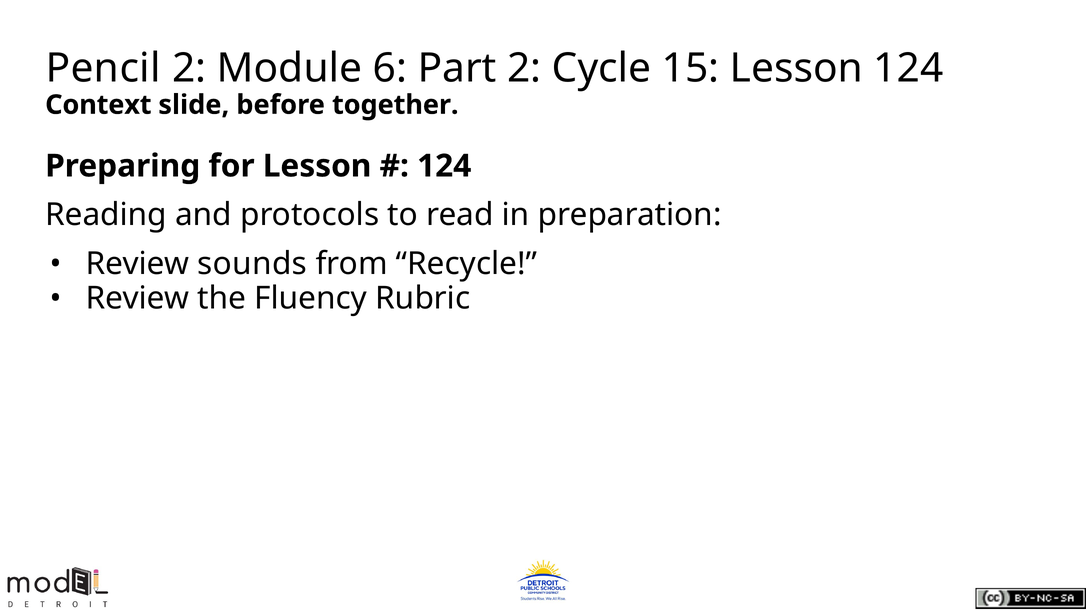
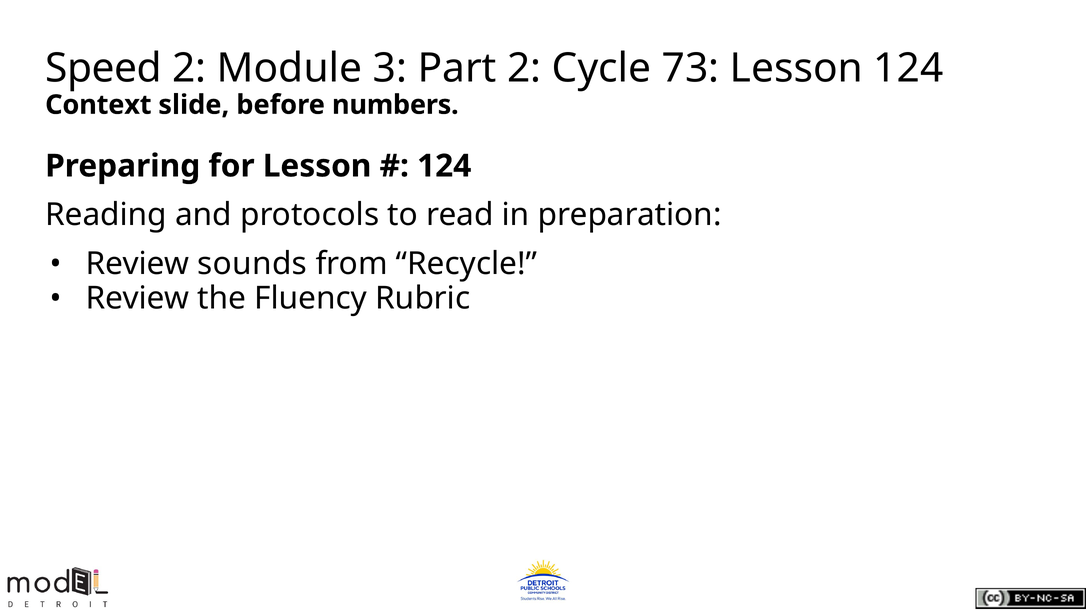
Pencil: Pencil -> Speed (104, 68)
6: 6 -> 3 (390, 68)
15: 15 -> 73 (691, 68)
together: together -> numbers (395, 105)
